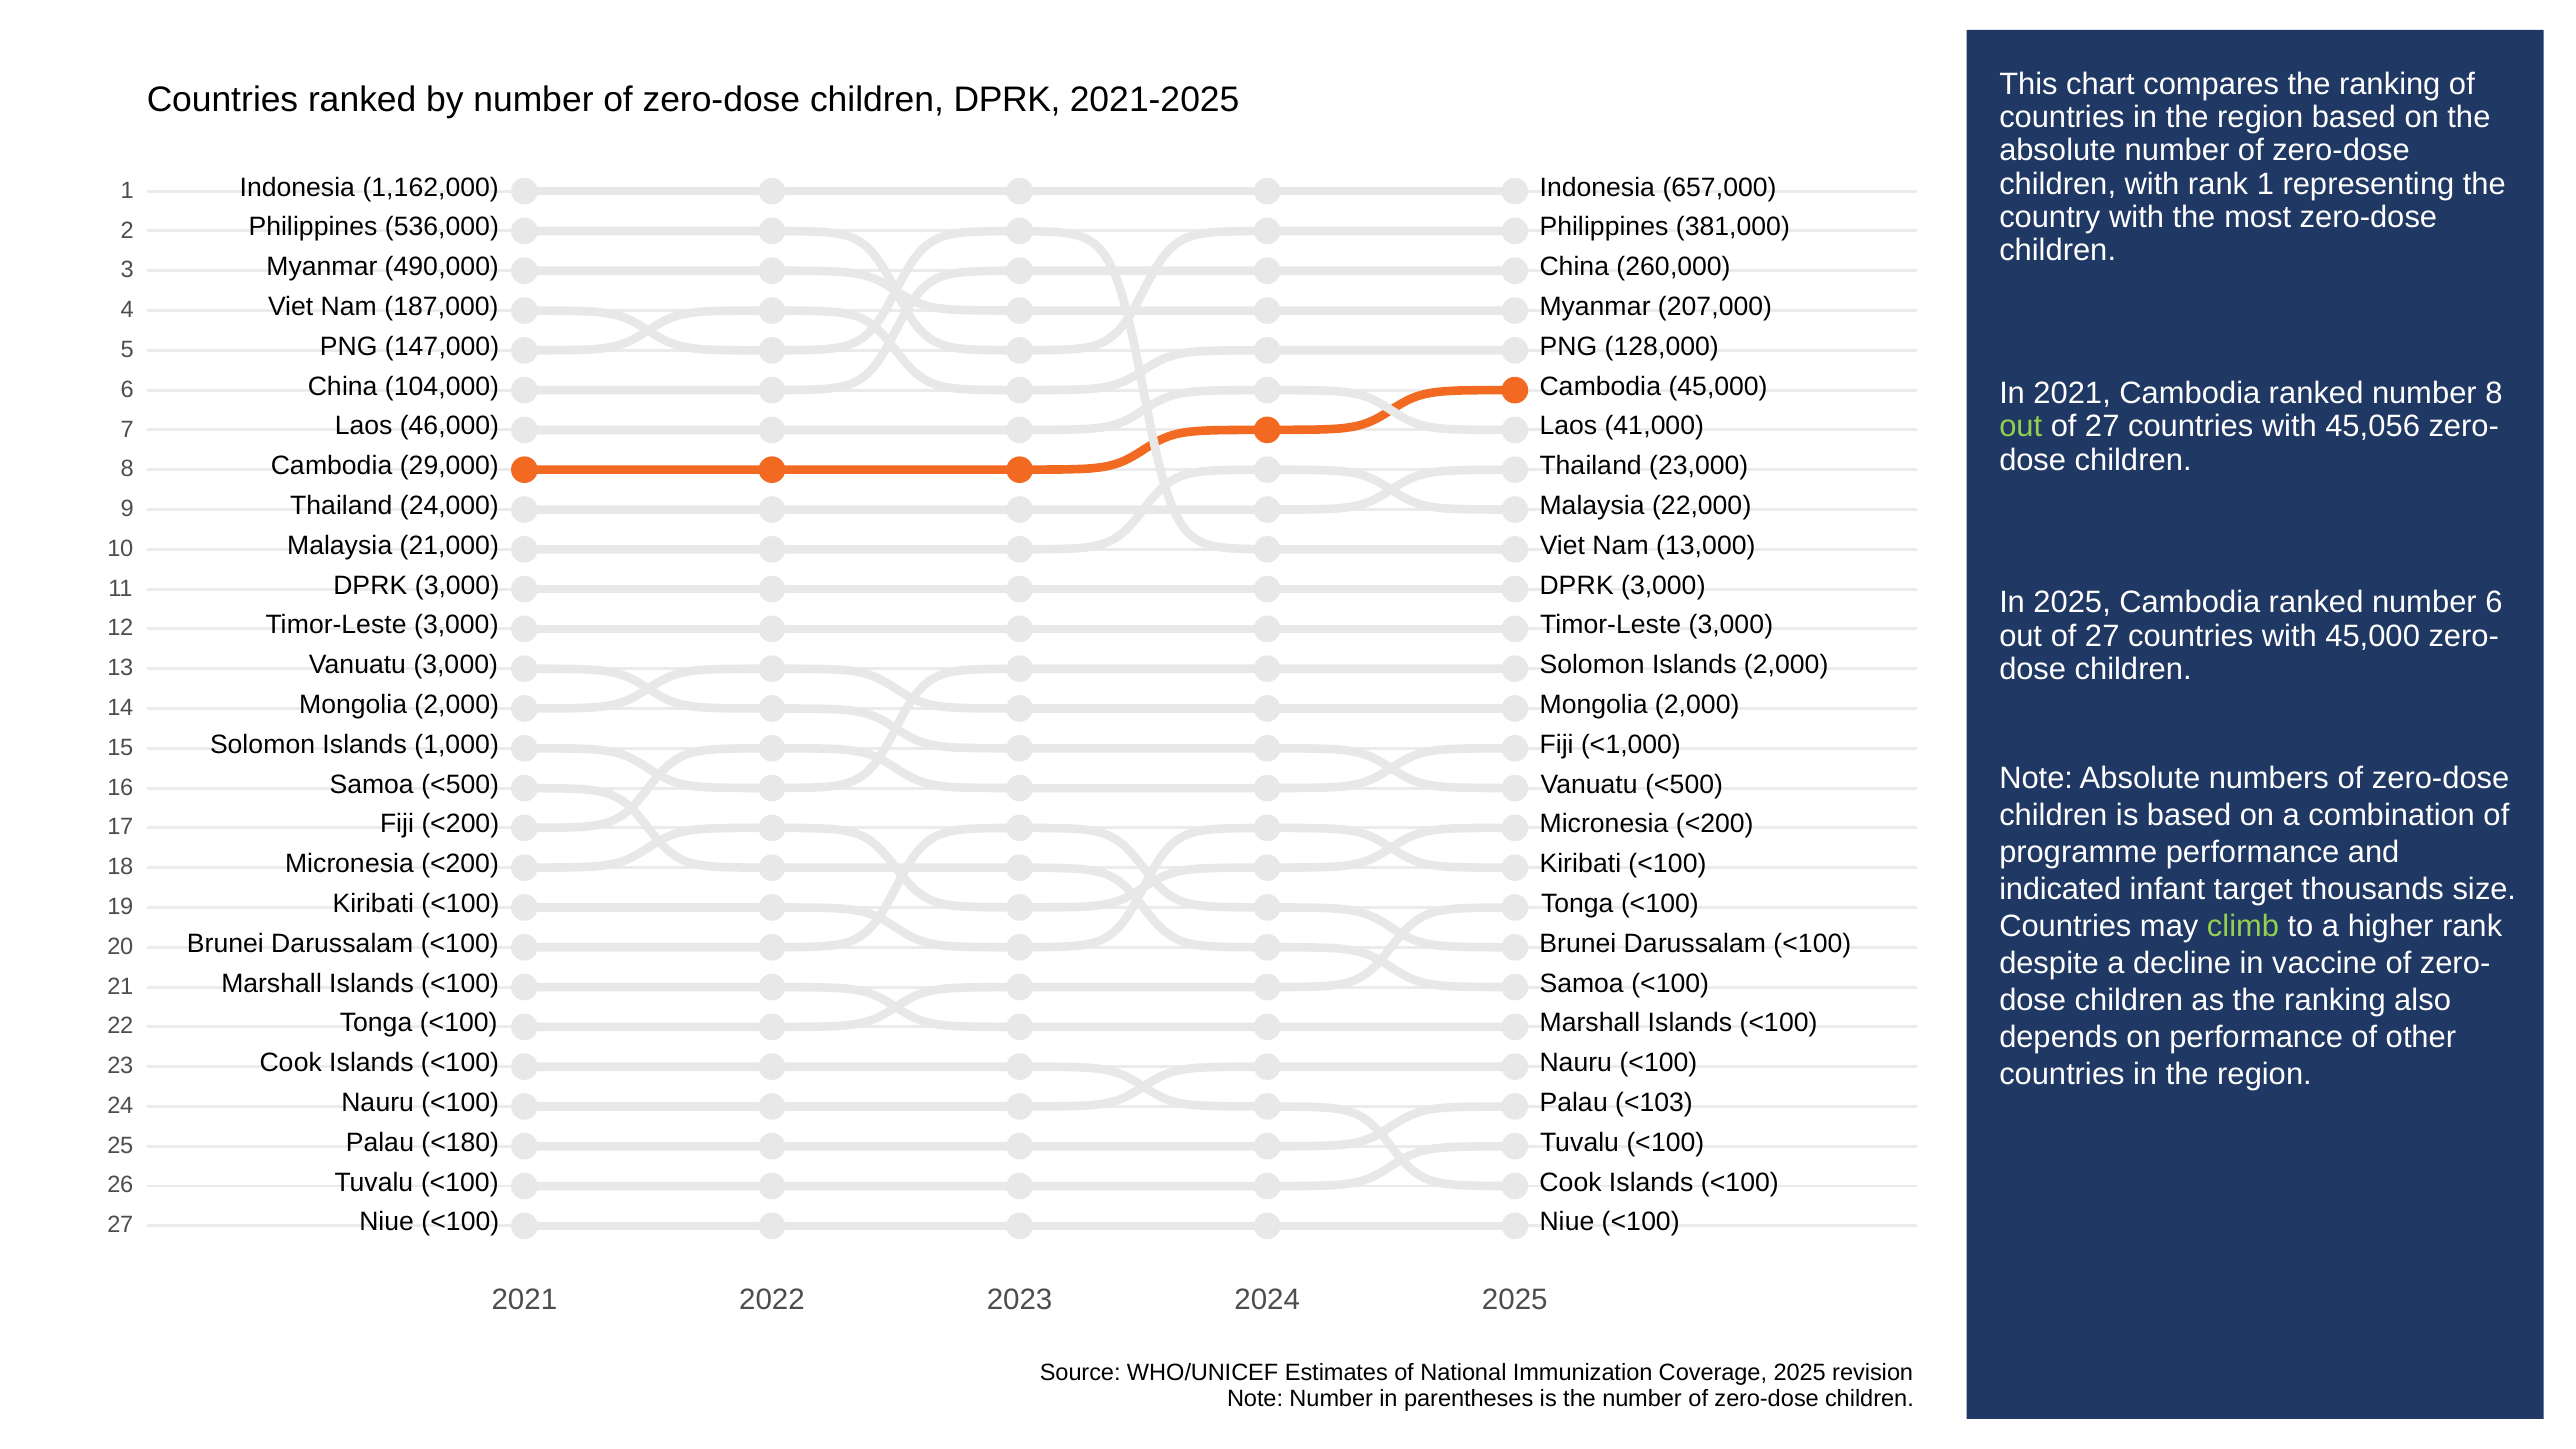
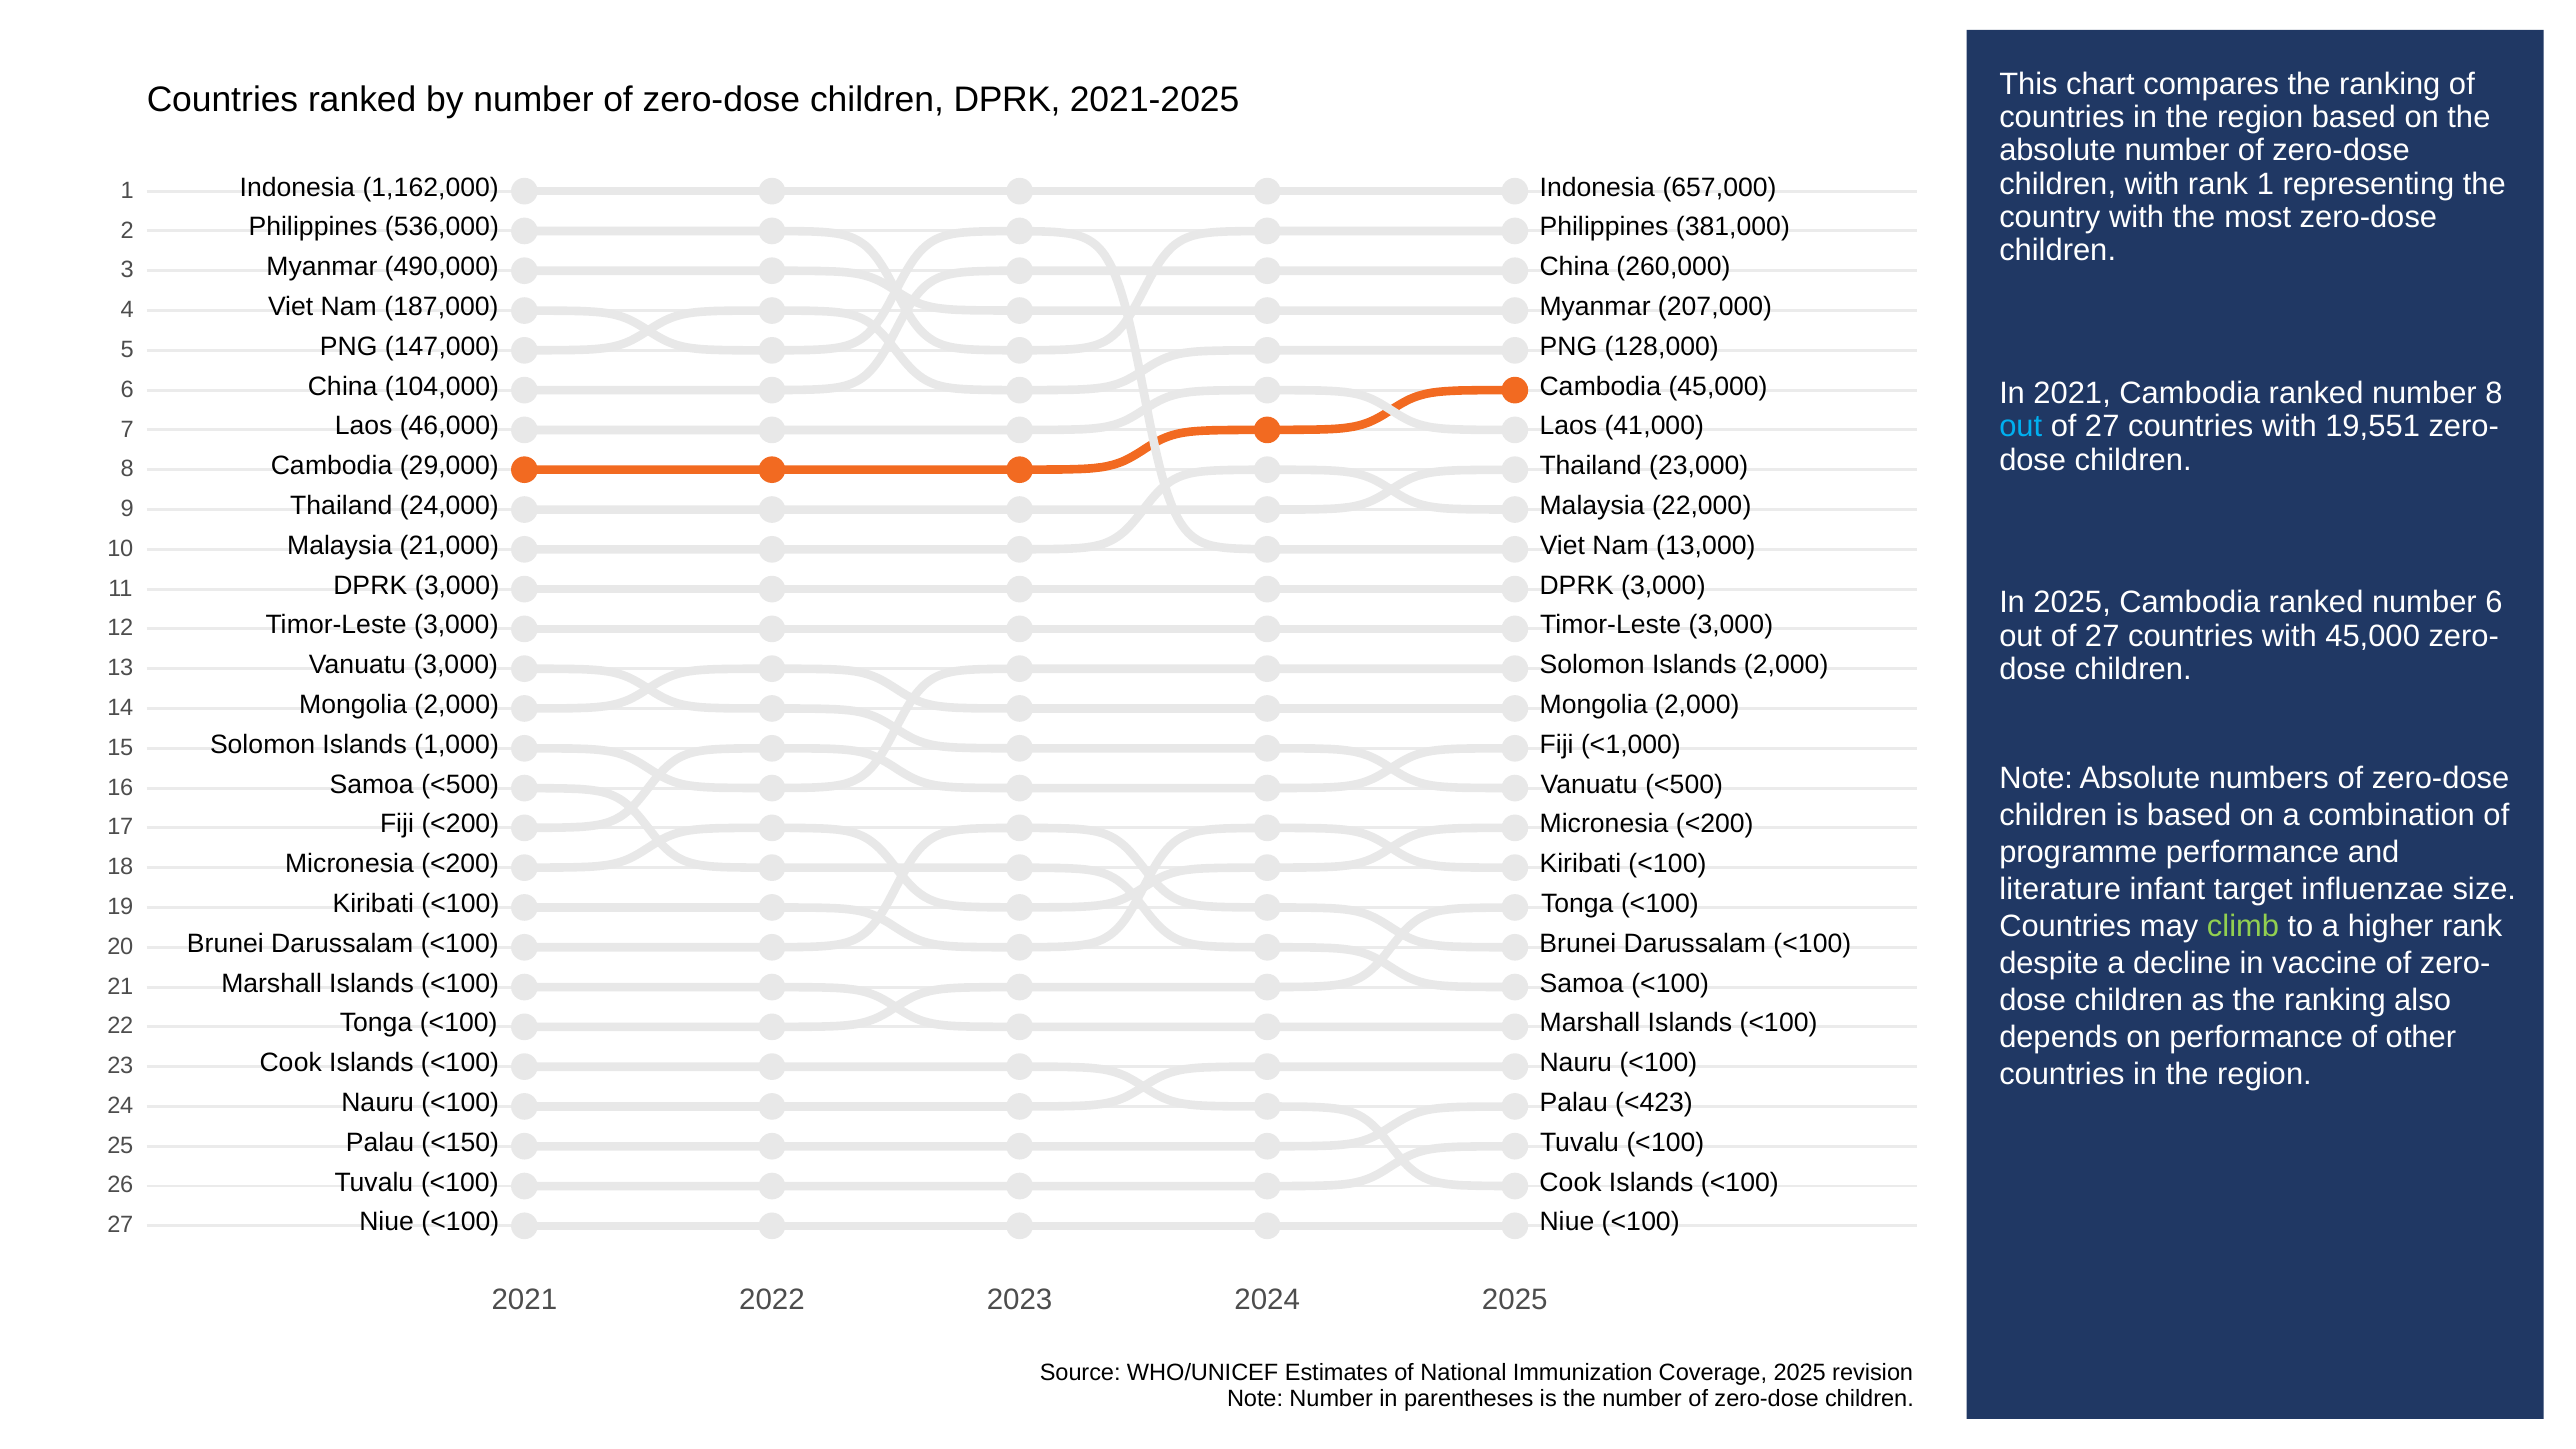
out colour: light green -> light blue (2021, 427)
45,056: 45,056 -> 19,551 (2373, 427)
indicated: indicated -> literature (2060, 889)
thousands: thousands -> influenzae (2373, 889)
<103: <103 -> <423 (1654, 1103)
<180: <180 -> <150 (460, 1143)
